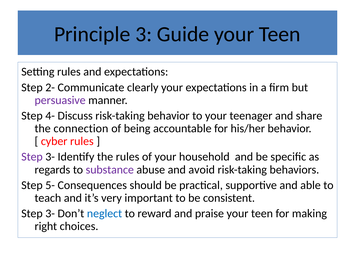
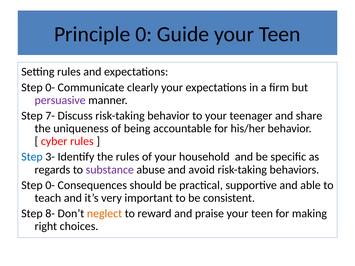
3: 3 -> 0 (144, 34)
2-: 2- -> 0- (50, 87)
4-: 4- -> 7- (50, 116)
connection: connection -> uniqueness (81, 129)
Step colour: purple -> blue (32, 157)
5-: 5- -> 0- (50, 185)
3-: 3- -> 8- (50, 214)
neglect colour: blue -> orange (105, 214)
